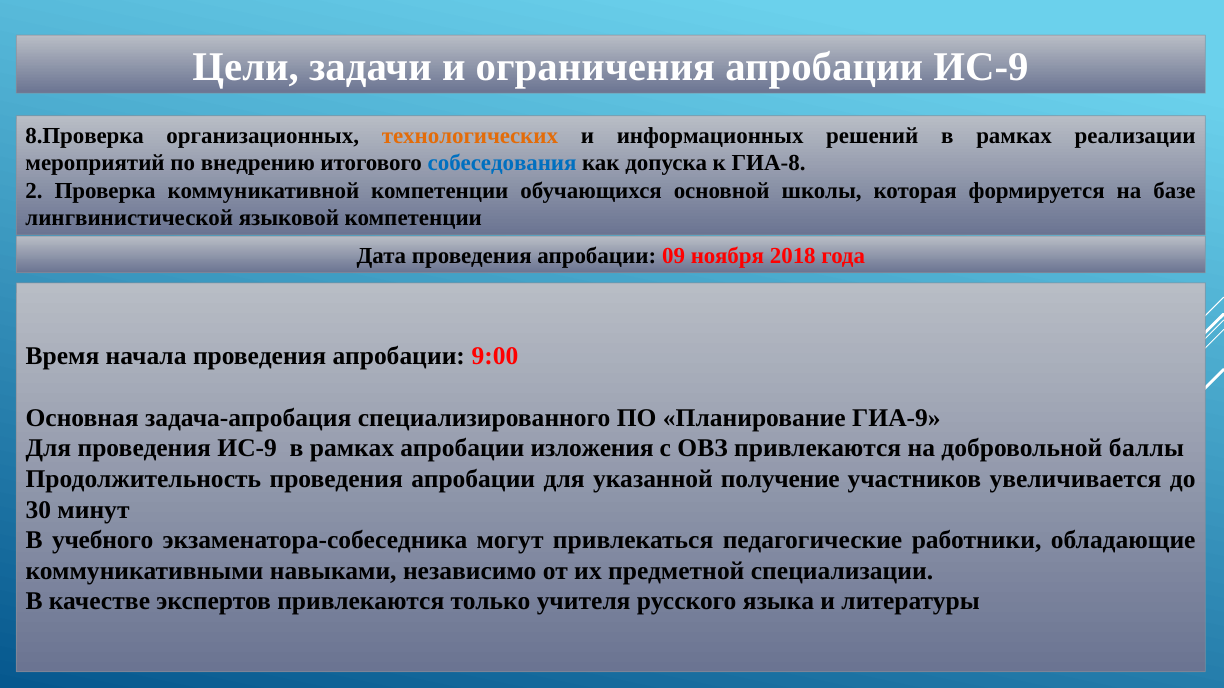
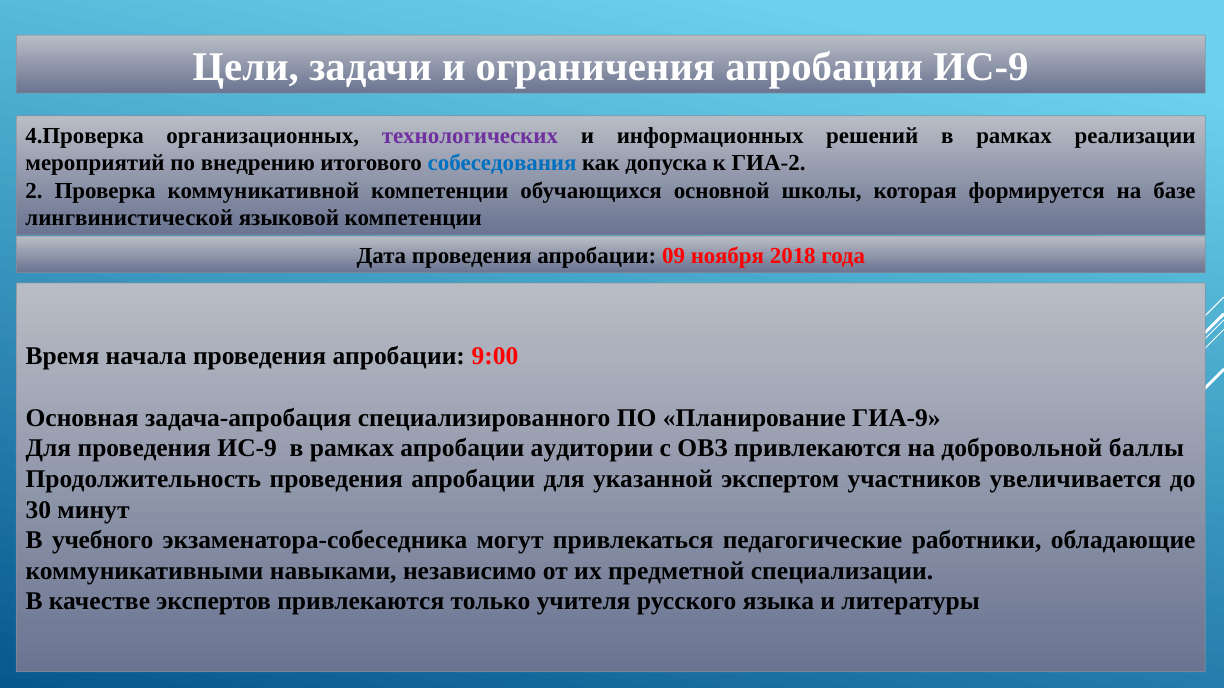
8.Проверка: 8.Проверка -> 4.Проверка (85, 136)
технологических colour: orange -> purple (470, 136)
ГИА-8: ГИА-8 -> ГИА-2 (769, 163)
изложения: изложения -> аудитории (592, 449)
получение: получение -> экспертом (780, 479)
